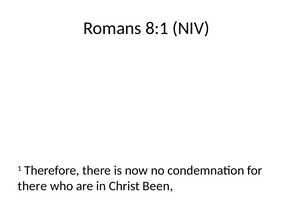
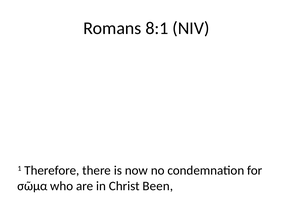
there: there -> σῶμα (32, 187)
